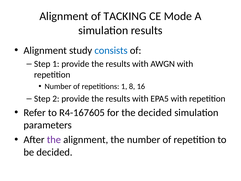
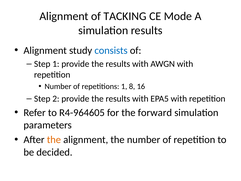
R4-167605: R4-167605 -> R4-964605 (82, 113)
the decided: decided -> forward (155, 113)
the colour: purple -> orange (54, 140)
